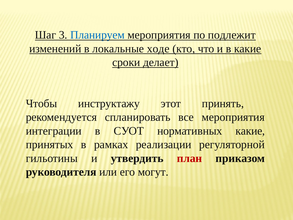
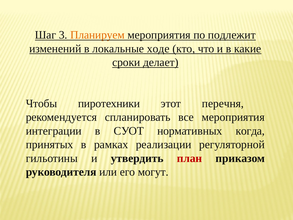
Планируем colour: blue -> orange (98, 35)
инструктажу: инструктажу -> пиротехники (109, 103)
принять: принять -> перечня (223, 103)
нормативных какие: какие -> когда (250, 131)
